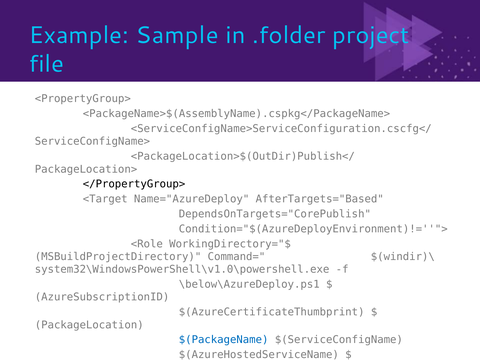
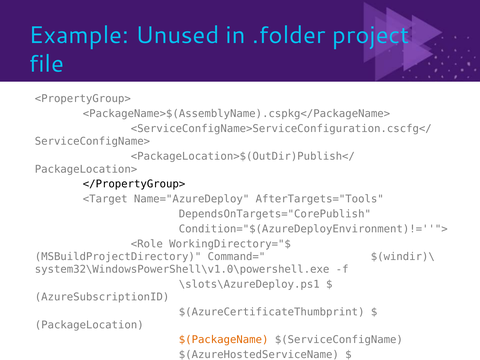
Sample: Sample -> Unused (177, 35)
AfterTargets="Based: AfterTargets="Based -> AfterTargets="Tools (320, 199)
\below\AzureDeploy.ps1: \below\AzureDeploy.ps1 -> \slots\AzureDeploy.ps1 (249, 284)
$(PackageName colour: blue -> orange (224, 340)
